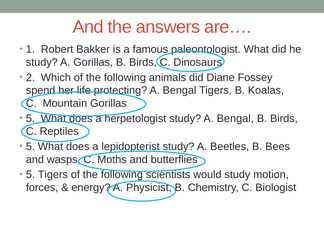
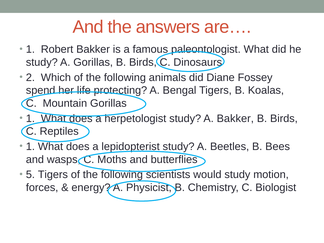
5: 5 -> 1 (30, 118)
study A Bengal: Bengal -> Bakker (235, 118)
5: 5 -> 1 (30, 147)
